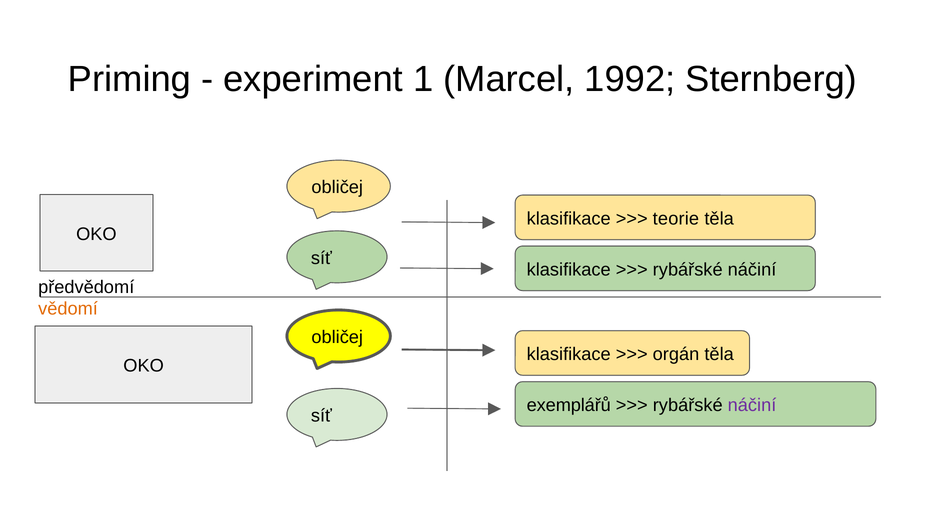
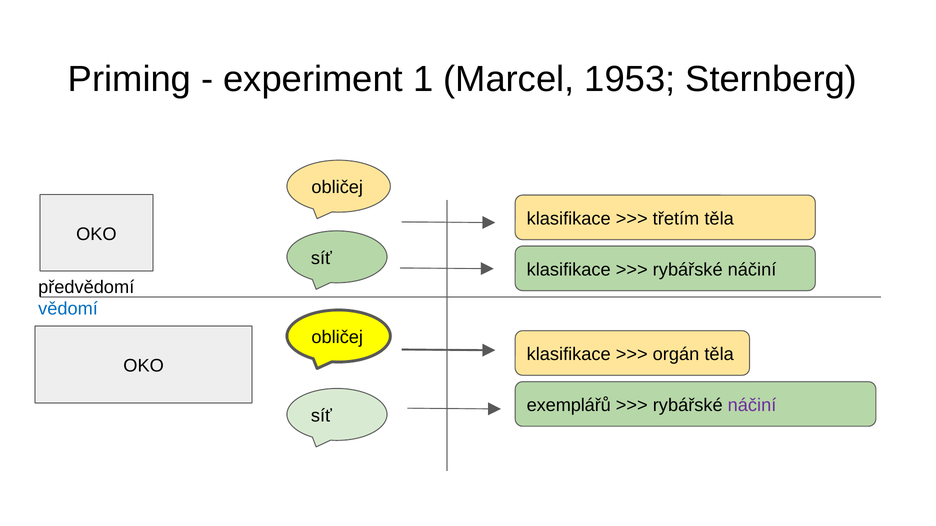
1992: 1992 -> 1953 (630, 79)
teorie: teorie -> třetím (676, 219)
vědomí colour: orange -> blue (68, 309)
